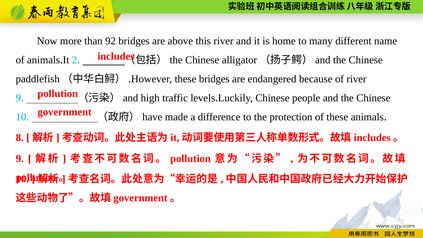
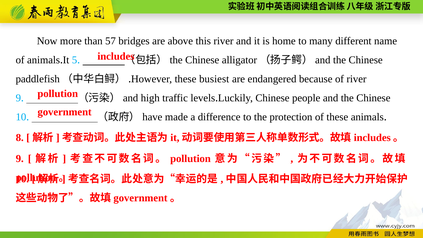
92: 92 -> 57 (111, 41)
2: 2 -> 5 (75, 60)
these bridges: bridges -> busiest (214, 79)
